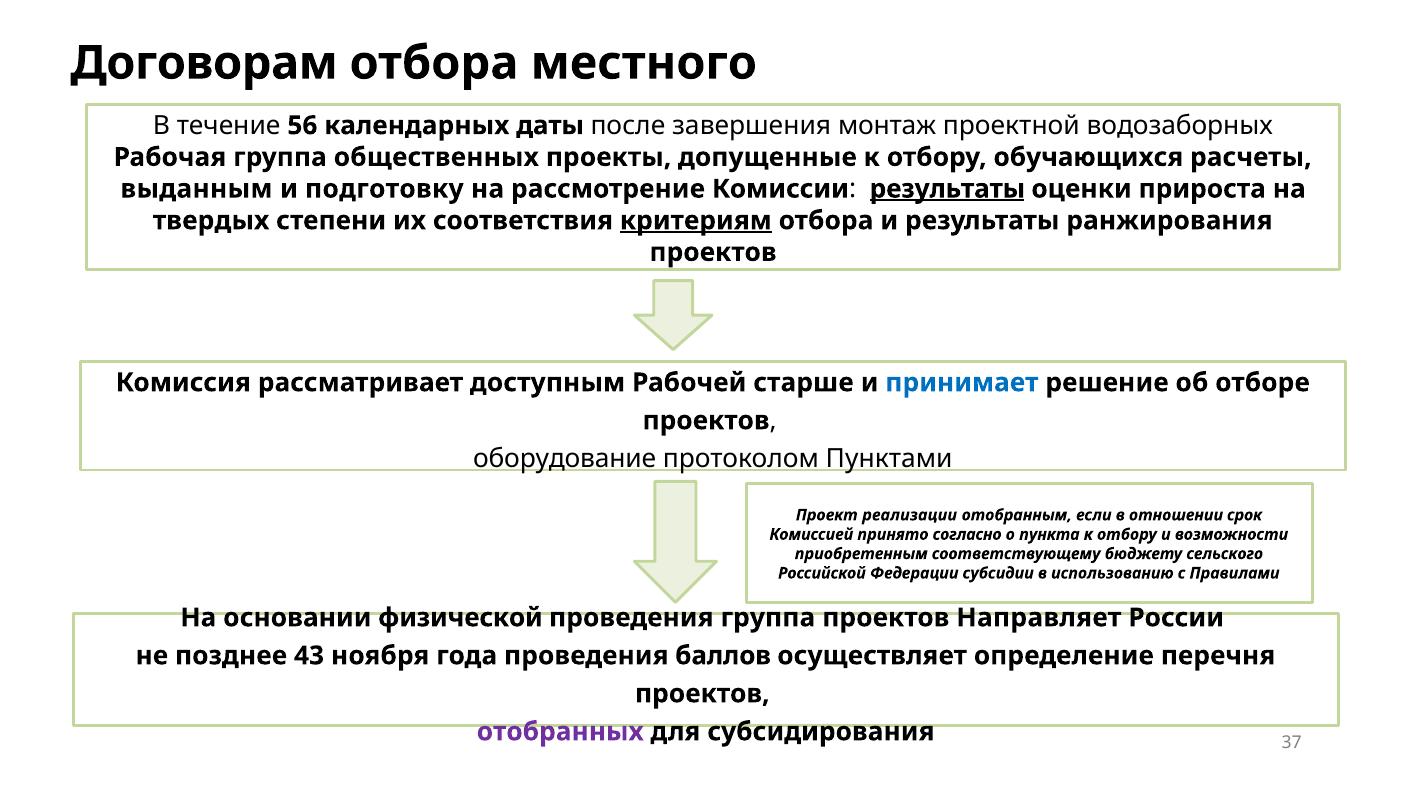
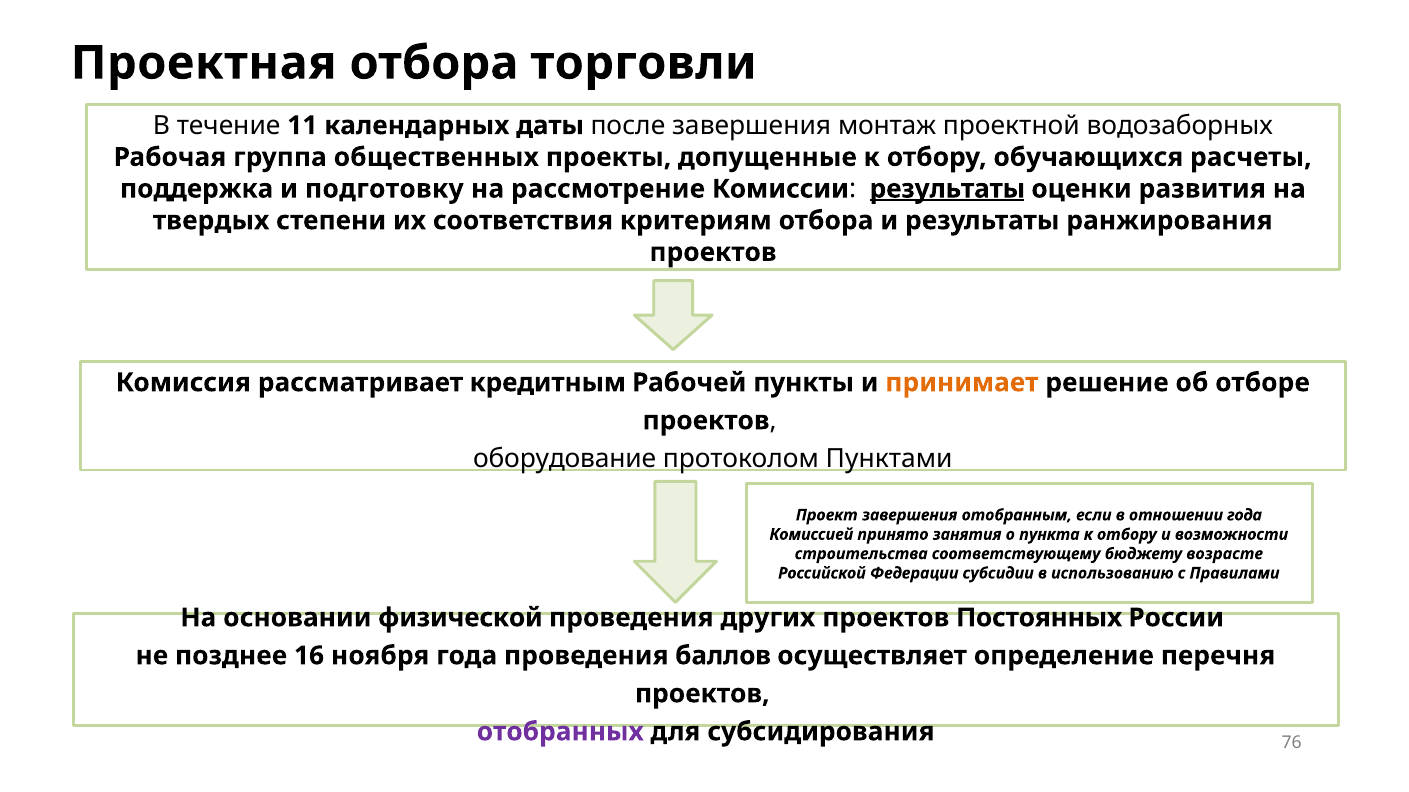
Договорам: Договорам -> Проектная (204, 63)
местного: местного -> торговли (644, 63)
56: 56 -> 11 (302, 126)
выданным: выданным -> поддержка (197, 189)
прироста: прироста -> развития (1202, 189)
критериям underline: present -> none (696, 221)
доступным: доступным -> кредитным (548, 383)
старше: старше -> пункты (804, 383)
принимает colour: blue -> orange (962, 383)
Проект реализации: реализации -> завершения (910, 515)
отношении срок: срок -> года (1245, 515)
согласно: согласно -> занятия (967, 535)
приобретенным: приобретенным -> строительства (861, 554)
сельского: сельского -> возрасте (1225, 554)
проведения группа: группа -> других (768, 618)
Направляет: Направляет -> Постоянных (1039, 618)
43: 43 -> 16 (309, 656)
37: 37 -> 76 (1292, 743)
